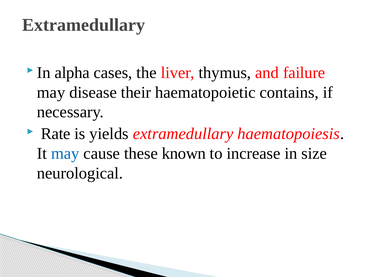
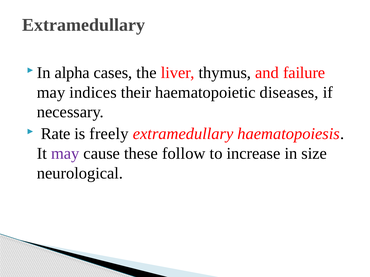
disease: disease -> indices (93, 93)
contains: contains -> diseases (289, 93)
yields: yields -> freely (109, 134)
may colour: blue -> purple (65, 154)
known: known -> follow (184, 154)
